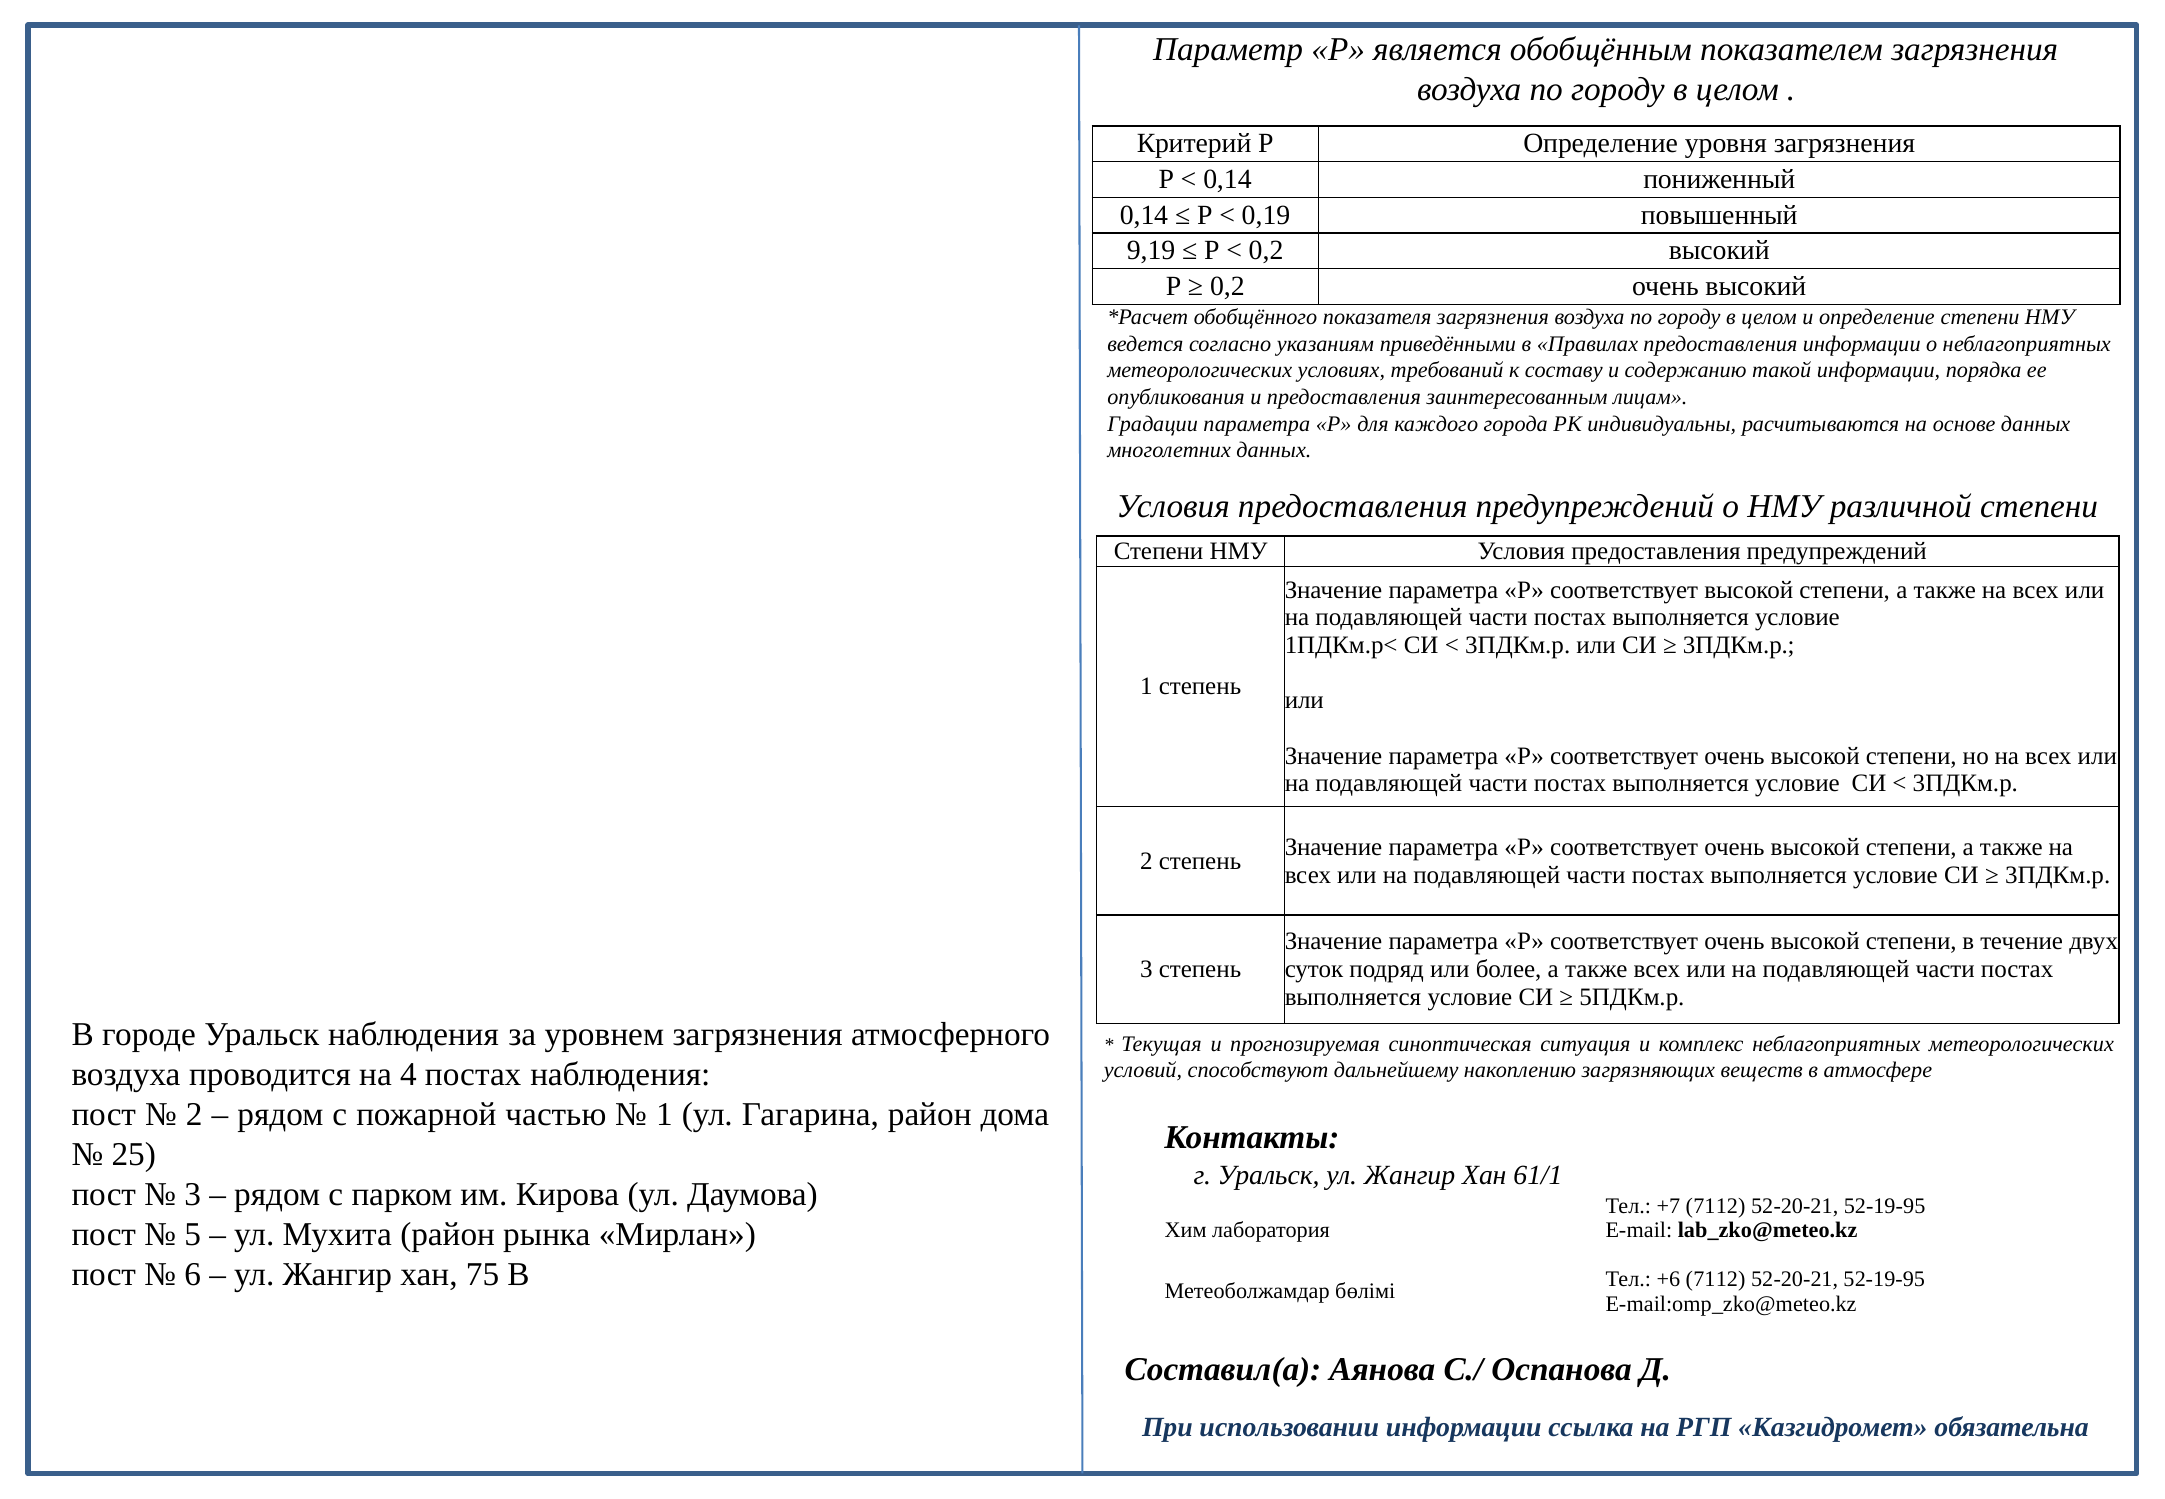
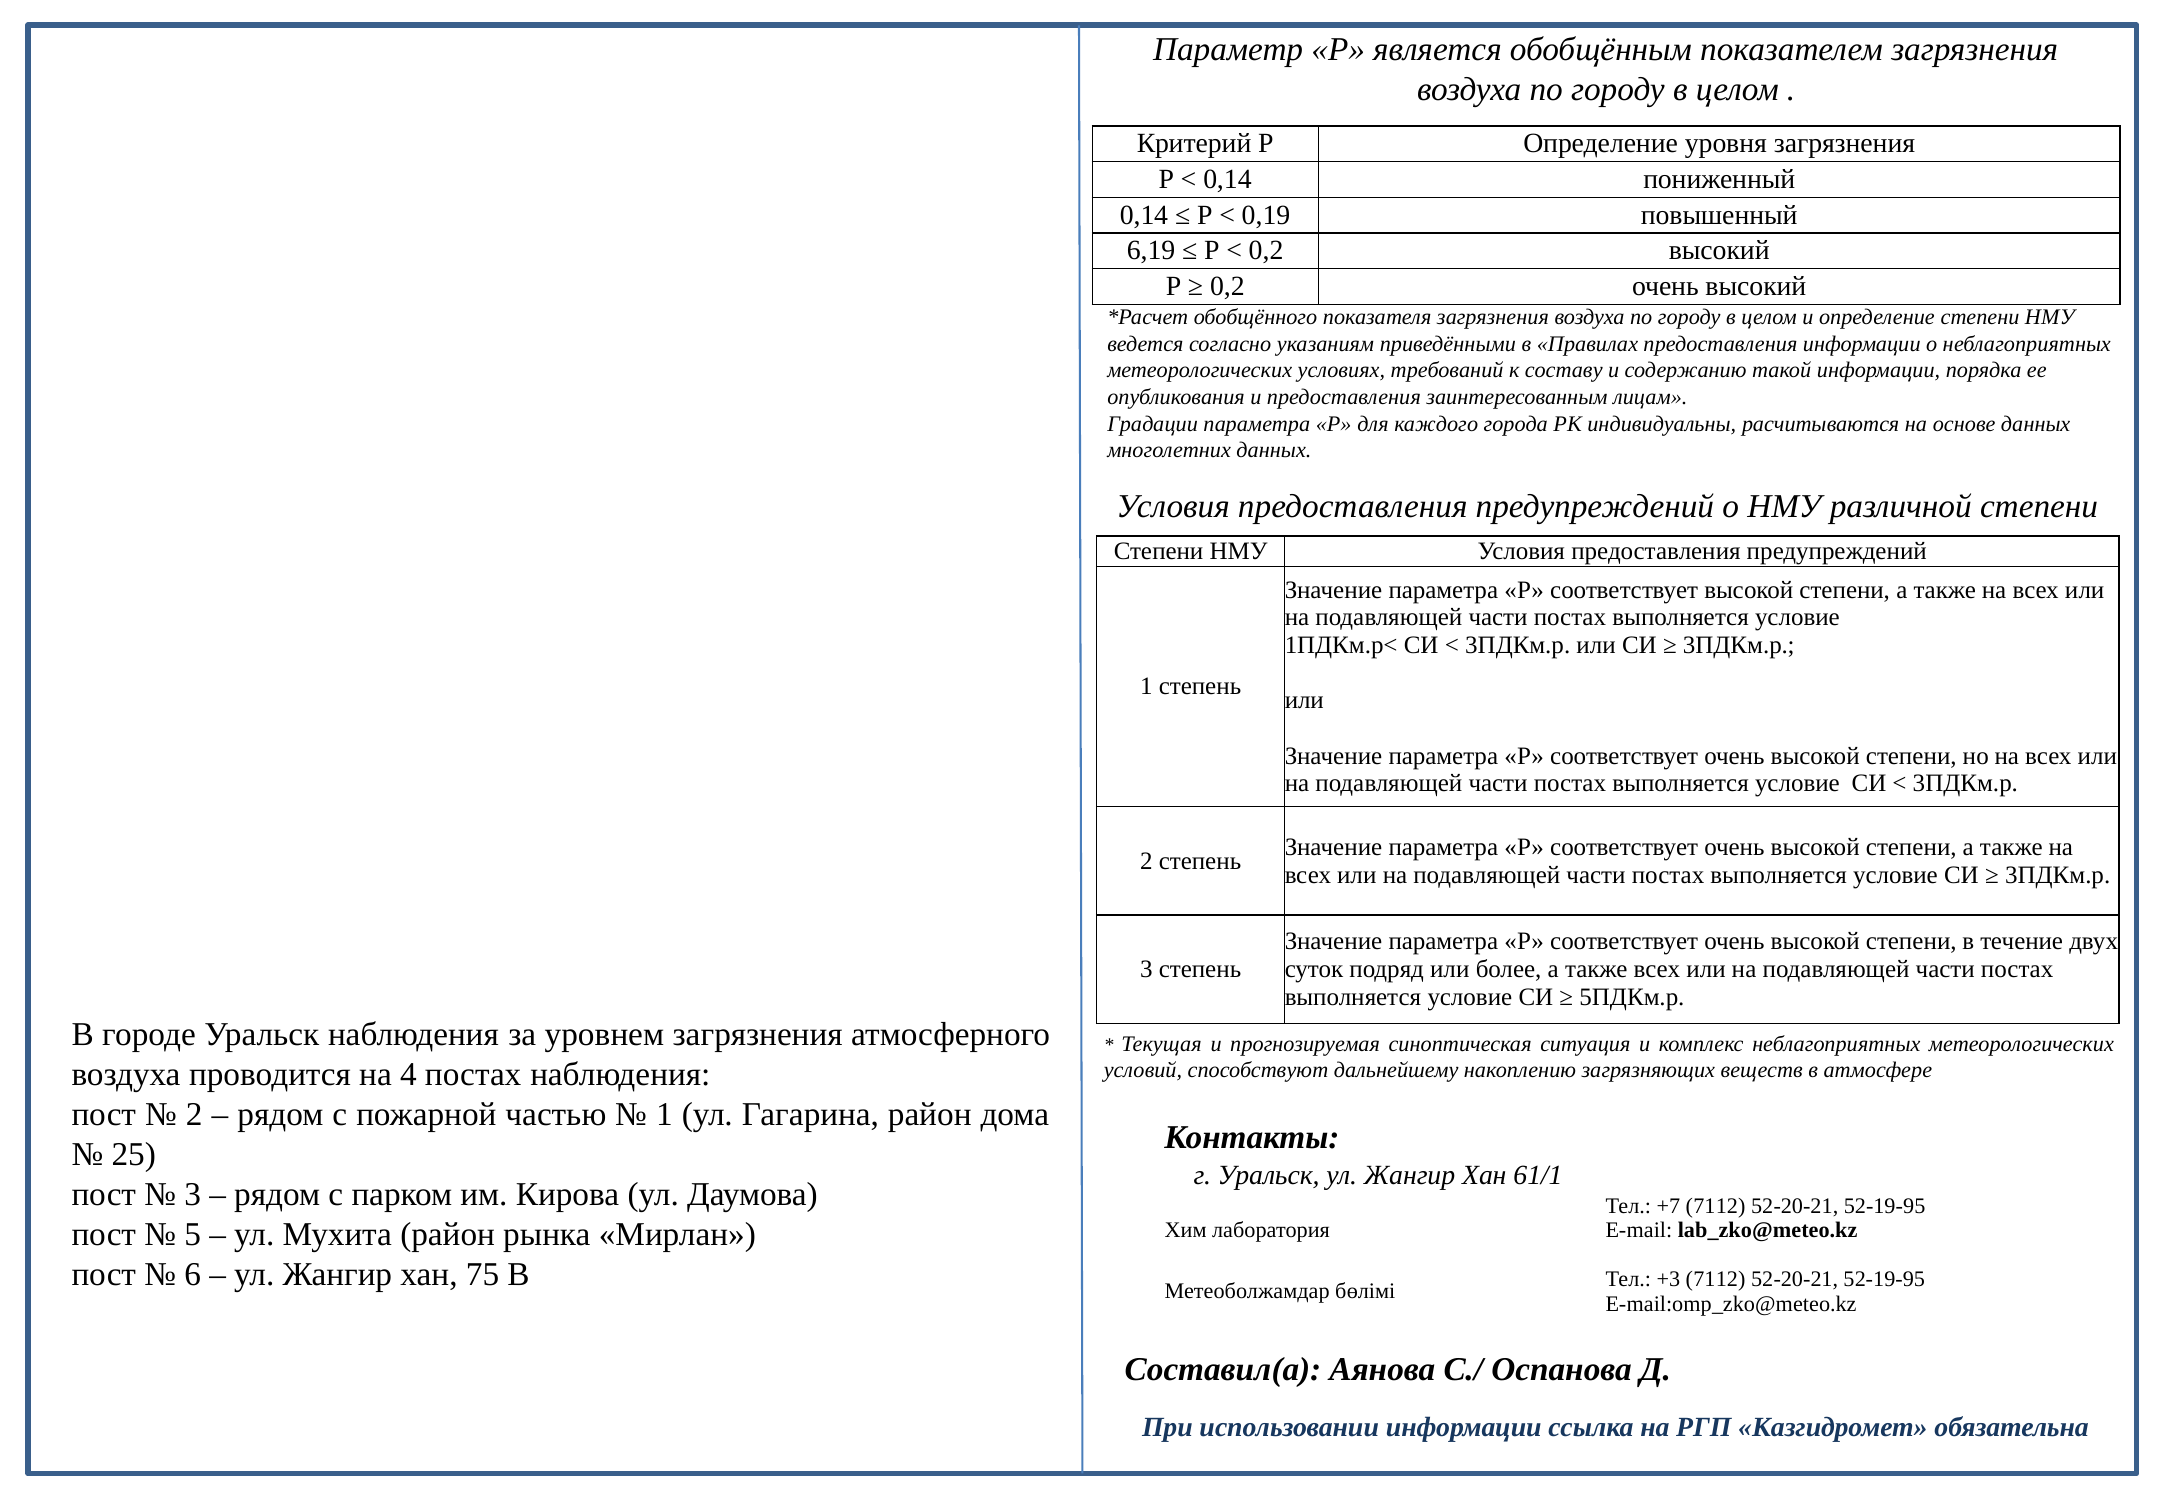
9,19: 9,19 -> 6,19 (1151, 251)
+6: +6 -> +3 (1668, 1279)
